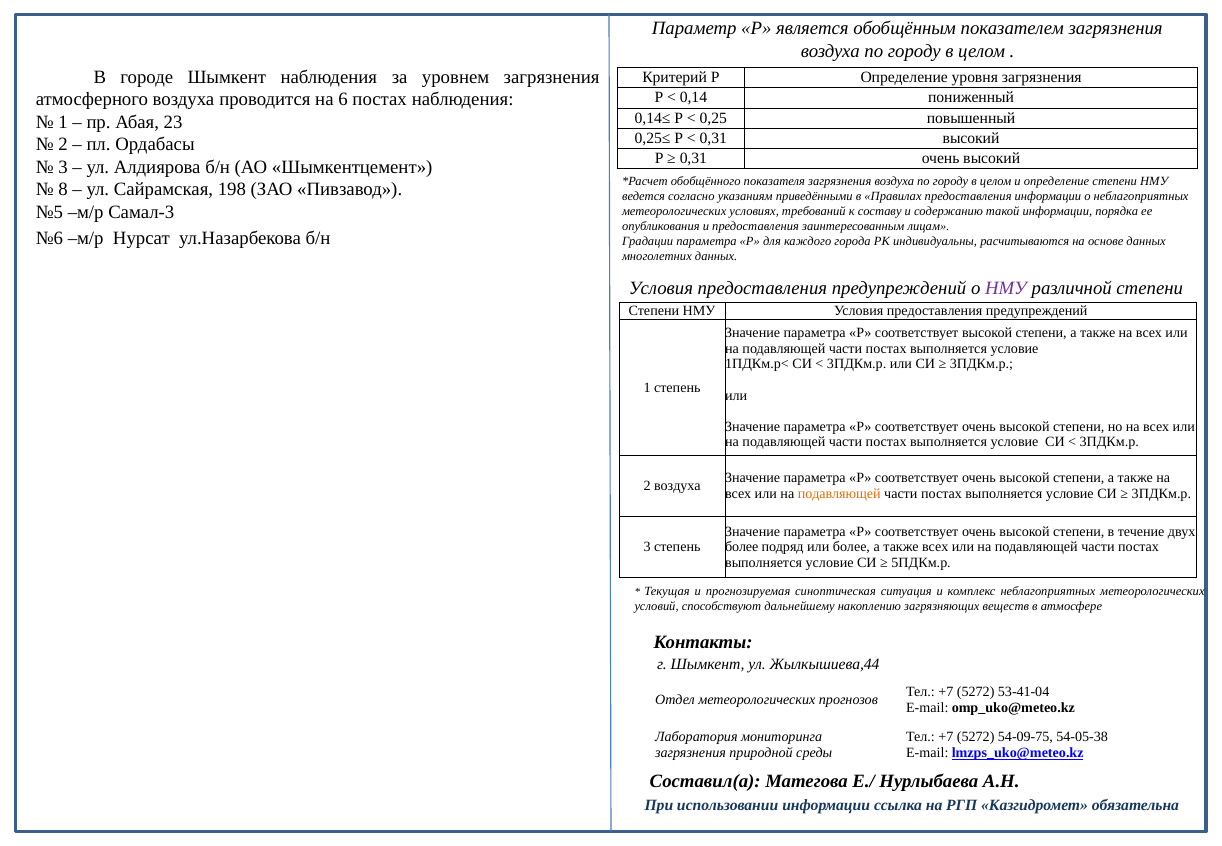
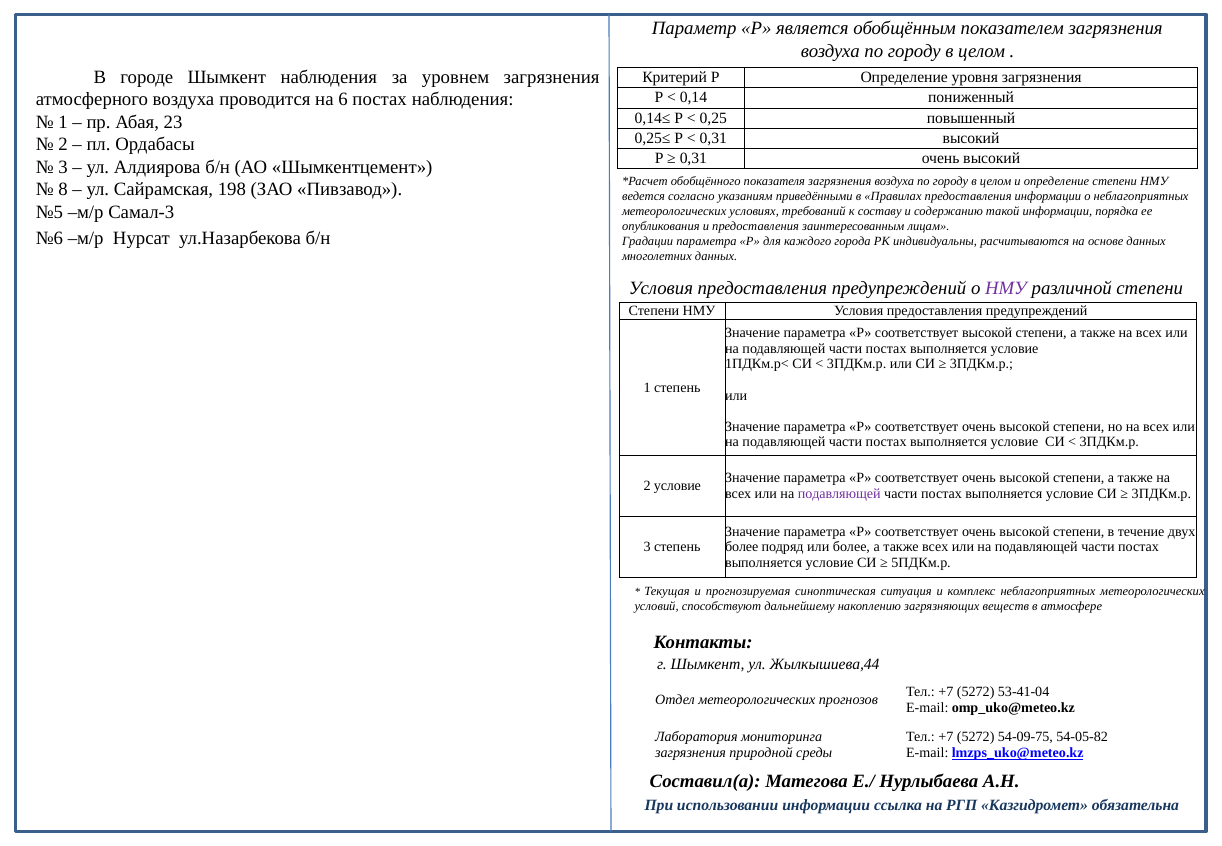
2 воздуха: воздуха -> условие (677, 486)
подавляющей colour: orange -> purple (839, 494)
54-05-38: 54-05-38 -> 54-05-82 (1082, 737)
